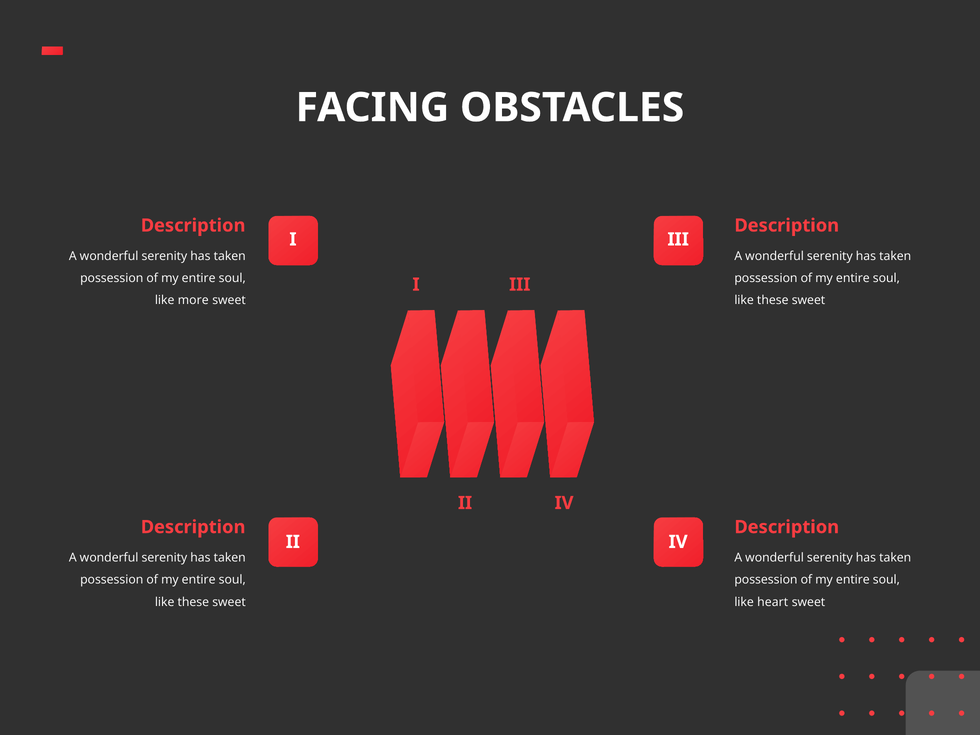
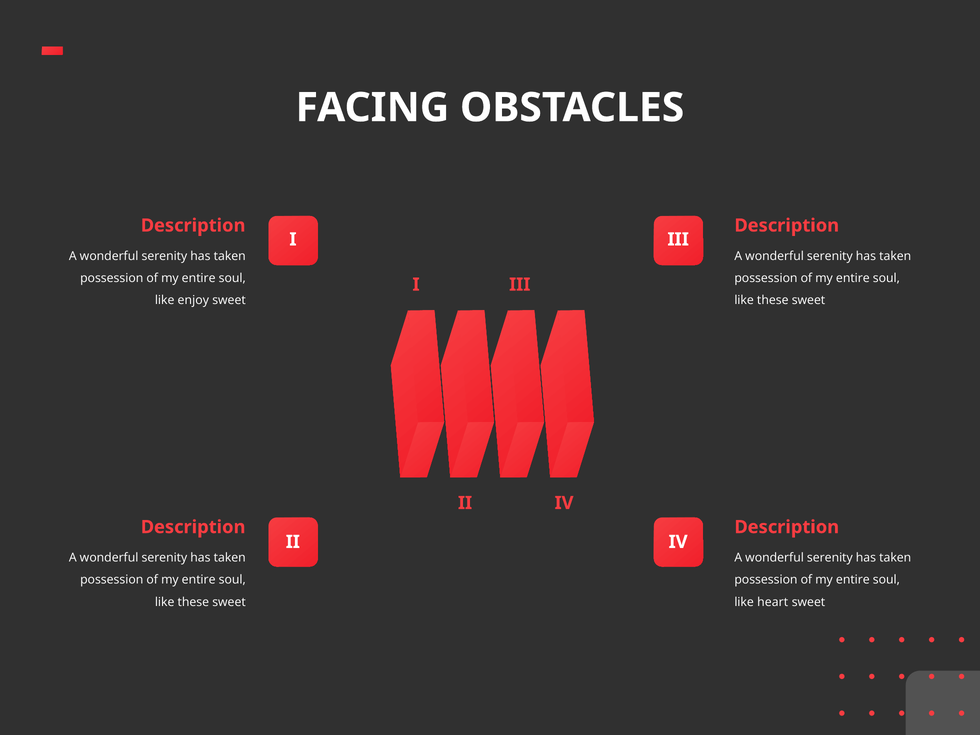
more: more -> enjoy (193, 300)
